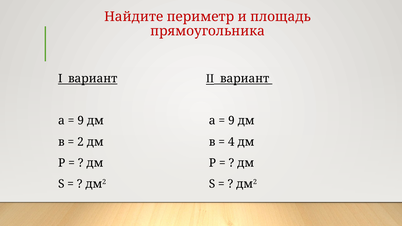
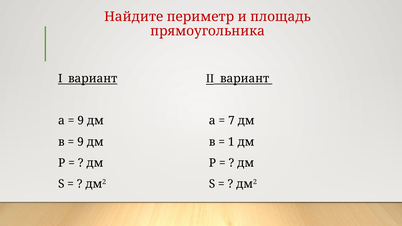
9: 9 -> 7 (231, 121)
2: 2 -> 9 (80, 142)
4: 4 -> 1 (231, 142)
